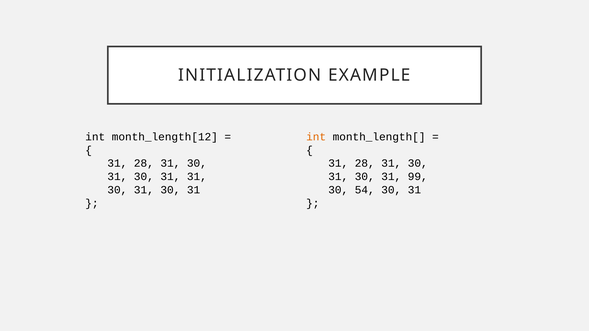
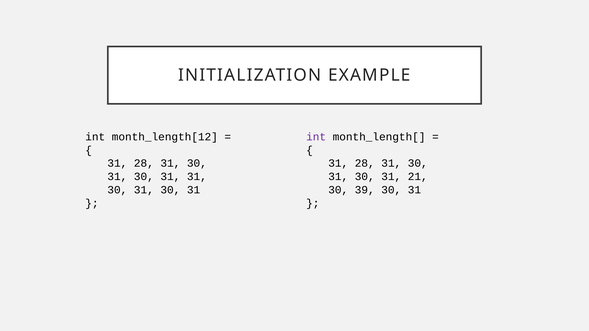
int colour: orange -> purple (316, 137)
99: 99 -> 21 (418, 177)
54: 54 -> 39 (365, 190)
